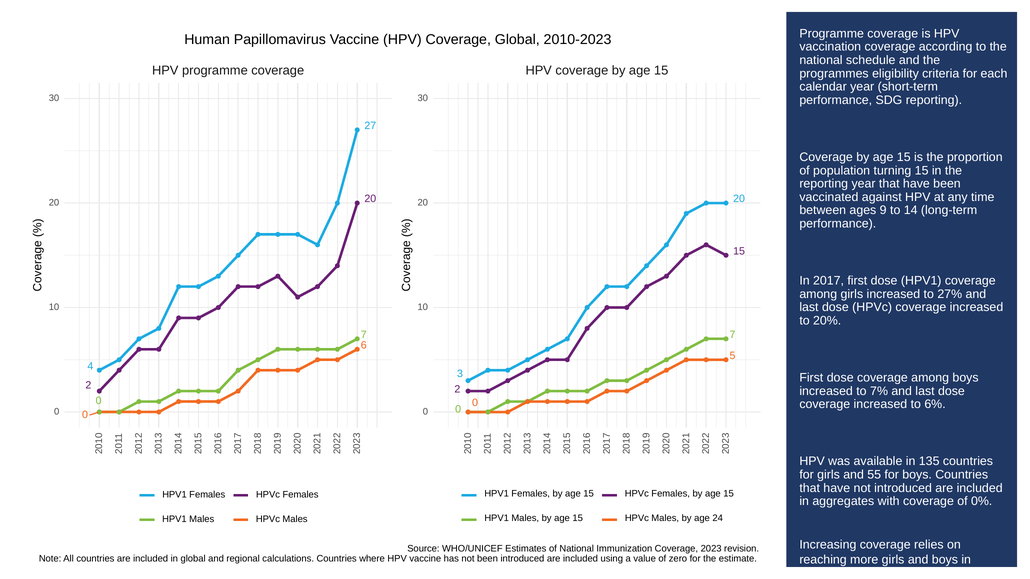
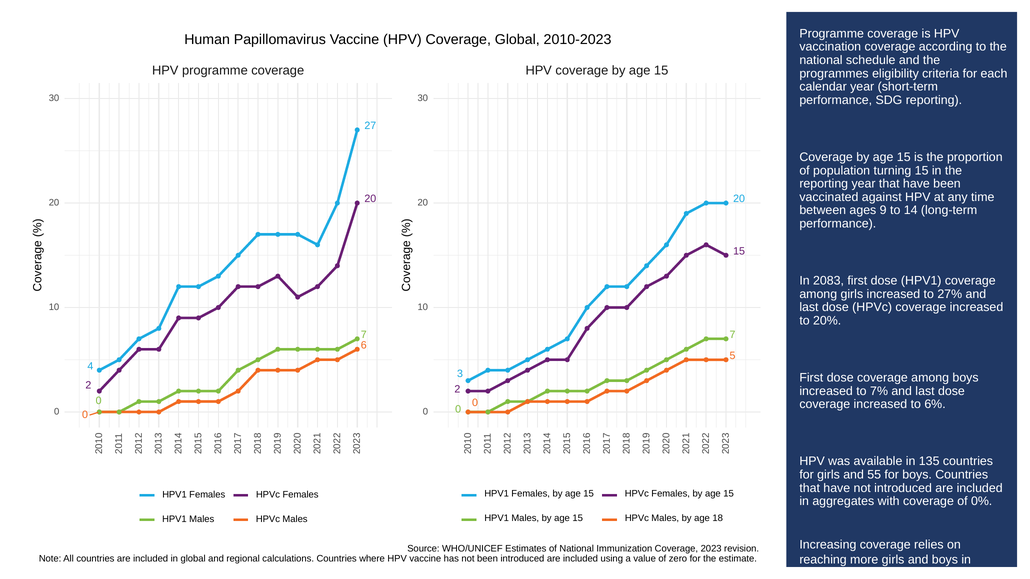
2017: 2017 -> 2083 (829, 281)
24: 24 -> 18 (718, 519)
